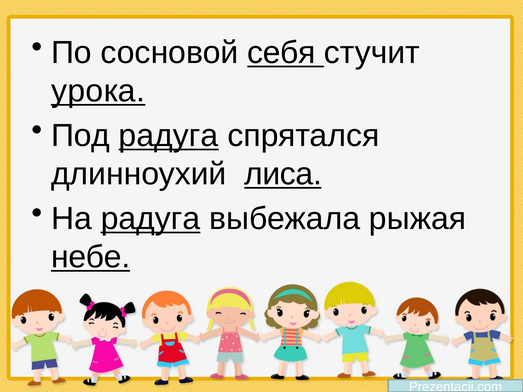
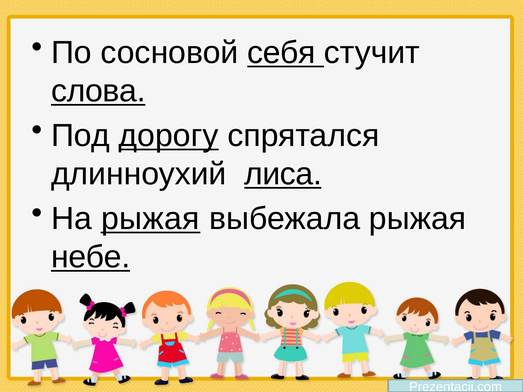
урока: урока -> слова (98, 91)
Под радуга: радуга -> дорогу (168, 136)
На радуга: радуга -> рыжая (150, 219)
